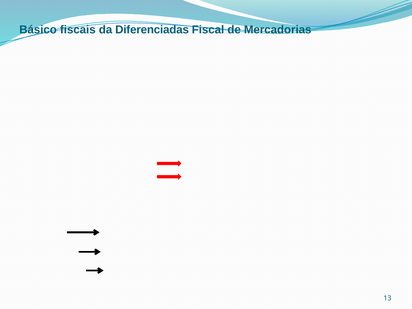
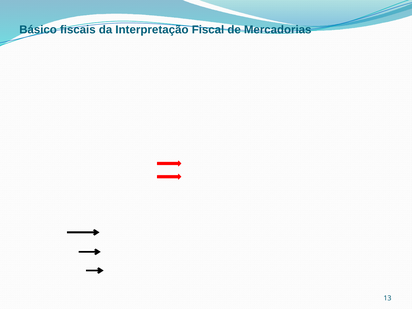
Diferenciadas: Diferenciadas -> Interpretação (152, 30)
